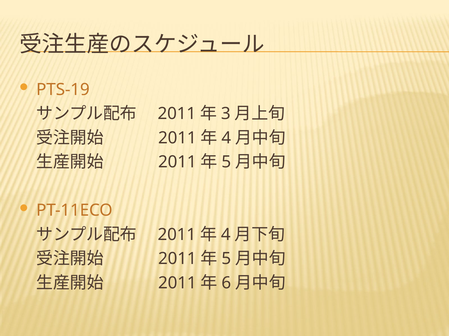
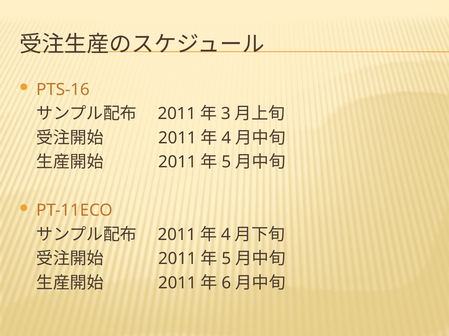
PTS-19: PTS-19 -> PTS-16 (63, 90)
